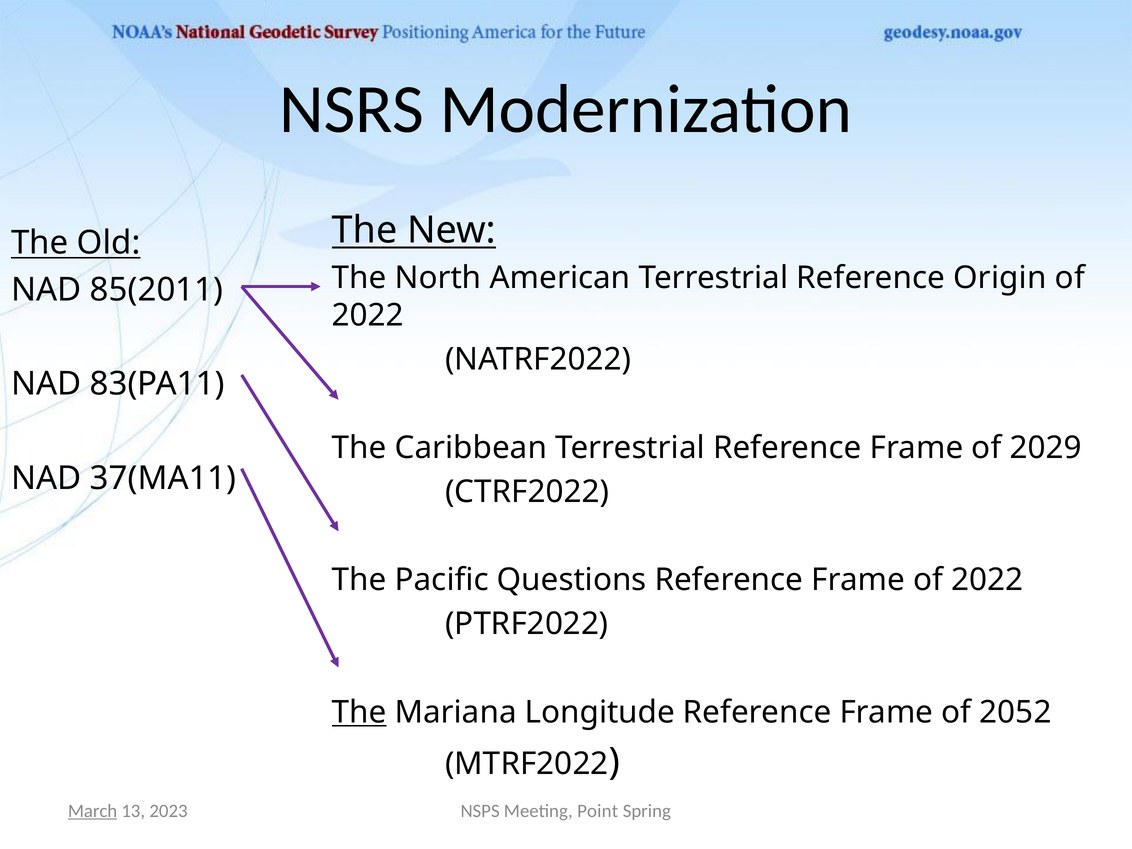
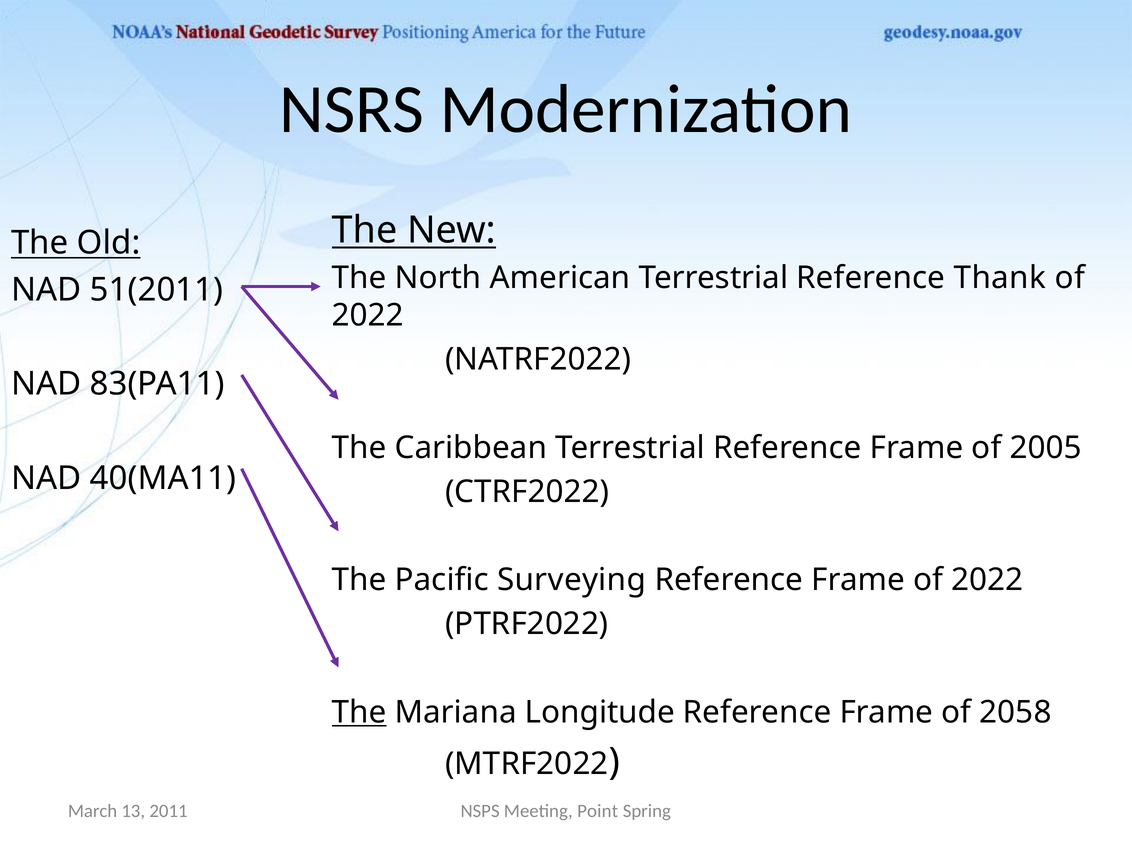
Origin: Origin -> Thank (1000, 278)
85(2011: 85(2011 -> 51(2011 (157, 290)
2029: 2029 -> 2005 (1046, 448)
37(MA11: 37(MA11 -> 40(MA11 (163, 478)
Questions: Questions -> Surveying (572, 580)
2052: 2052 -> 2058 (1015, 712)
March underline: present -> none (93, 811)
2023: 2023 -> 2011 (169, 811)
